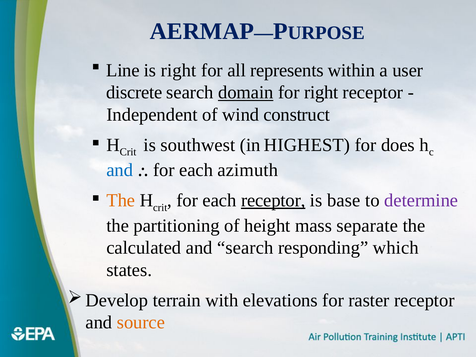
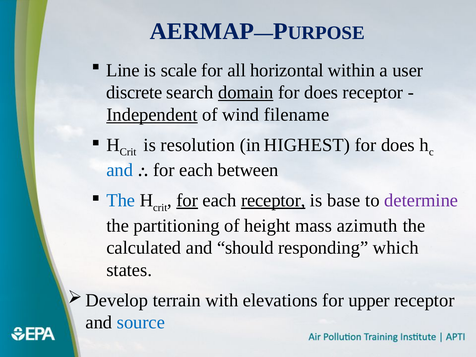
is right: right -> scale (179, 70)
represents: represents -> horizontal (287, 70)
right: right -> does (321, 93)
Independent underline: none -> present (152, 115)
construct: construct -> filename (297, 115)
southwest: southwest -> resolution (198, 145)
azimuth: azimuth -> between (248, 170)
The colour: orange -> blue (121, 200)
for underline: none -> present (187, 200)
separate: separate -> azimuth (367, 226)
and search: search -> should (245, 248)
raster: raster -> upper (369, 300)
source colour: orange -> blue (141, 322)
